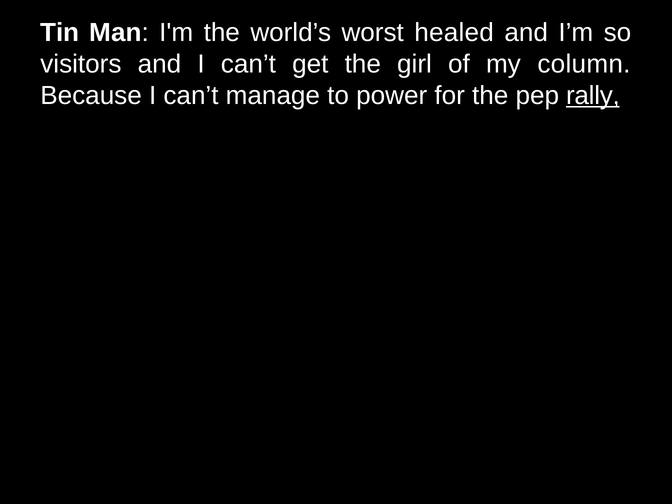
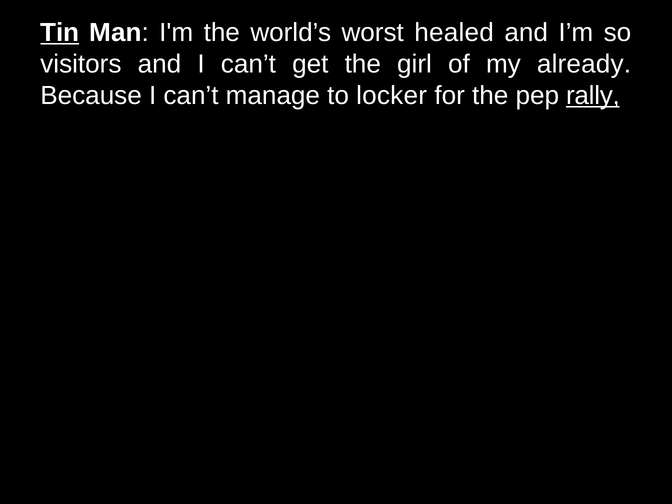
Tin underline: none -> present (60, 33)
column: column -> already (584, 64)
power: power -> locker (392, 95)
